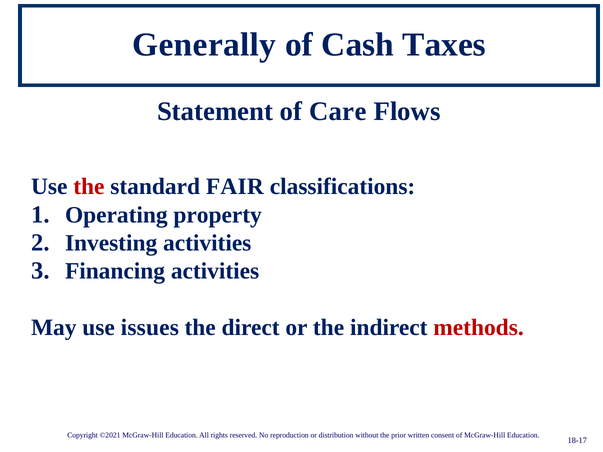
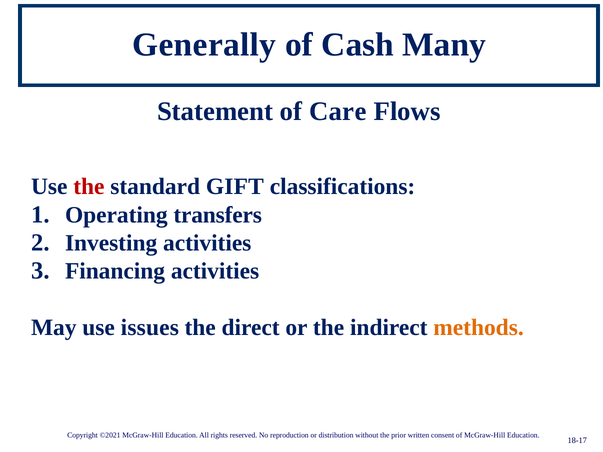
Taxes: Taxes -> Many (444, 45)
FAIR: FAIR -> GIFT (235, 187)
property: property -> transfers (218, 215)
methods colour: red -> orange (479, 328)
